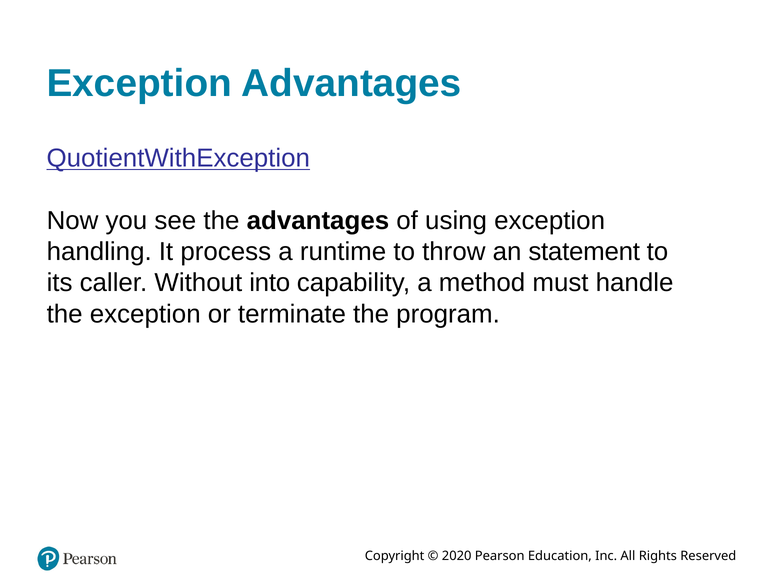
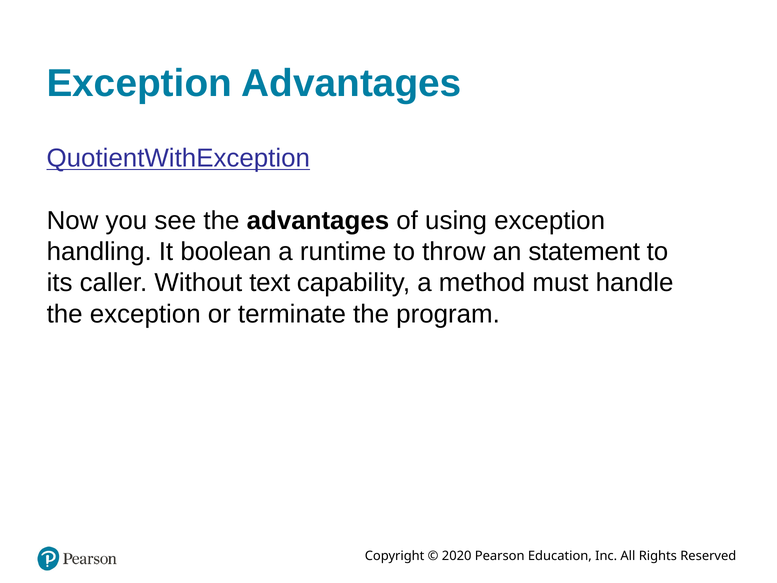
process: process -> boolean (226, 252)
into: into -> text (270, 283)
